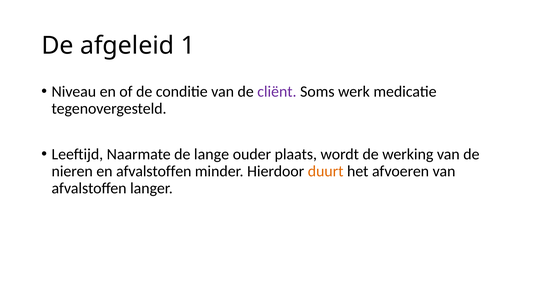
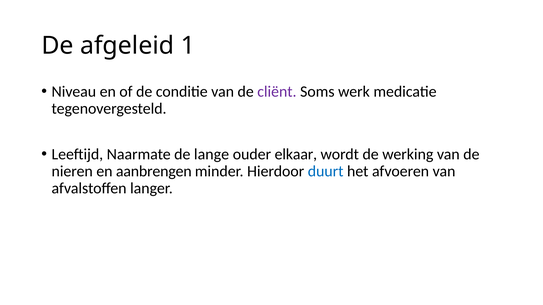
plaats: plaats -> elkaar (296, 154)
en afvalstoffen: afvalstoffen -> aanbrengen (154, 172)
duurt colour: orange -> blue (326, 172)
